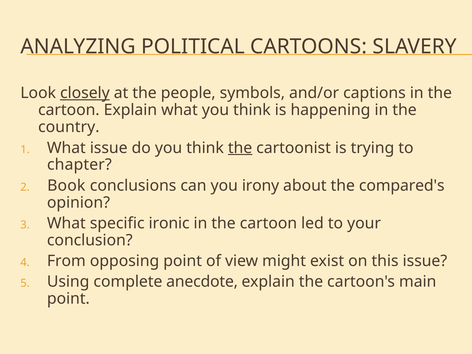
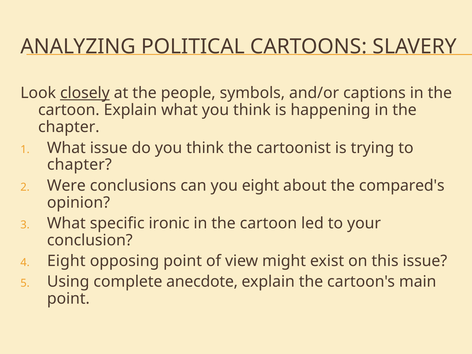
country: country -> chapter (69, 127)
the underline: present -> none (240, 148)
Book: Book -> Were (66, 186)
you irony: irony -> eight (261, 186)
From: From -> Eight (66, 261)
